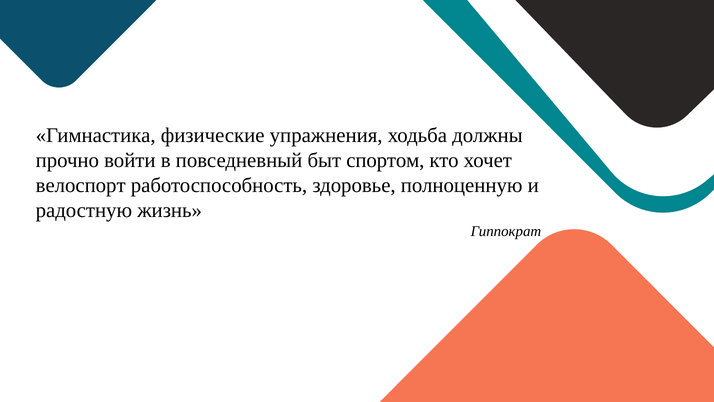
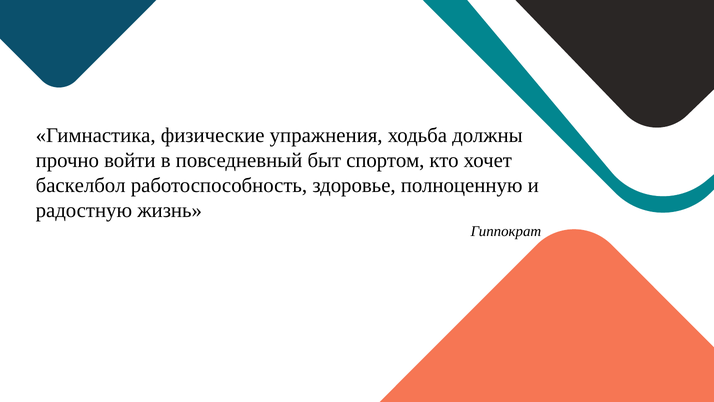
велоспорт: велоспорт -> баскелбол (81, 185)
